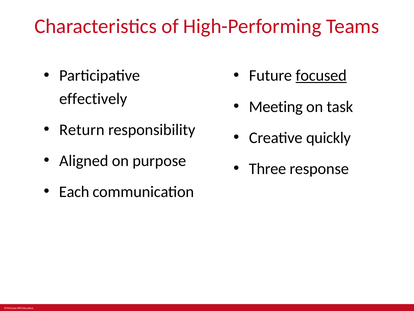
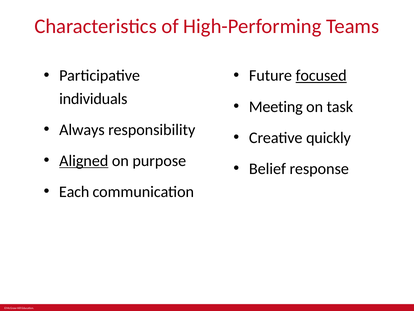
effectively: effectively -> individuals (93, 99)
Return: Return -> Always (82, 130)
Aligned underline: none -> present (84, 160)
Three: Three -> Belief (267, 169)
